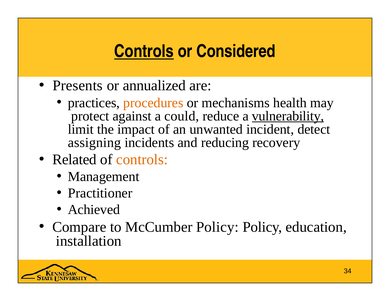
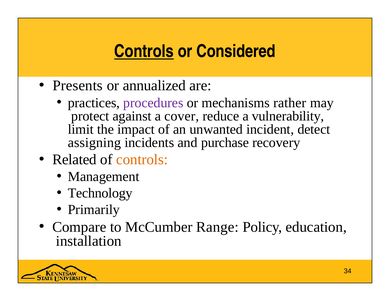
procedures colour: orange -> purple (153, 103)
health: health -> rather (290, 103)
could: could -> cover (182, 116)
vulnerability underline: present -> none (288, 116)
reducing: reducing -> purchase (225, 143)
Practitioner: Practitioner -> Technology (100, 193)
Achieved: Achieved -> Primarily (94, 210)
McCumber Policy: Policy -> Range (217, 227)
